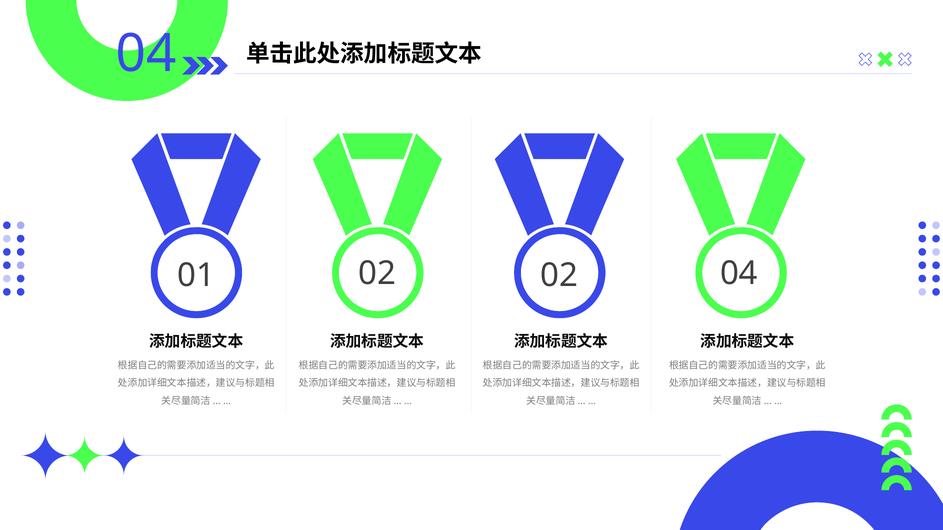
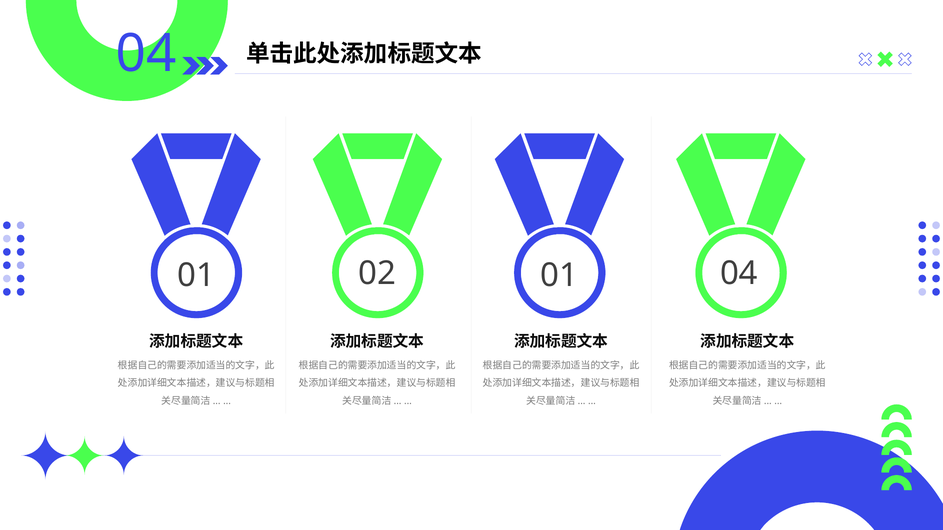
02 02: 02 -> 01 (559, 276)
